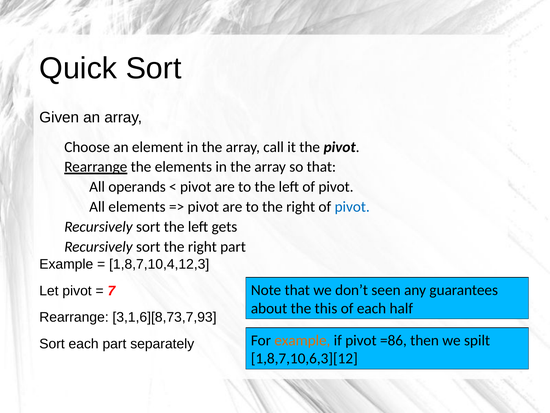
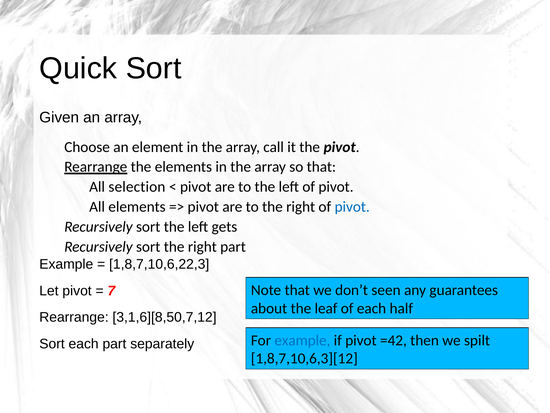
operands: operands -> selection (137, 187)
1,8,7,10,4,12,3: 1,8,7,10,4,12,3 -> 1,8,7,10,6,22,3 (159, 264)
this: this -> leaf (326, 308)
3,1,6][8,73,7,93: 3,1,6][8,73,7,93 -> 3,1,6][8,50,7,12 (165, 317)
example colour: orange -> blue (302, 340)
=86: =86 -> =42 (393, 340)
